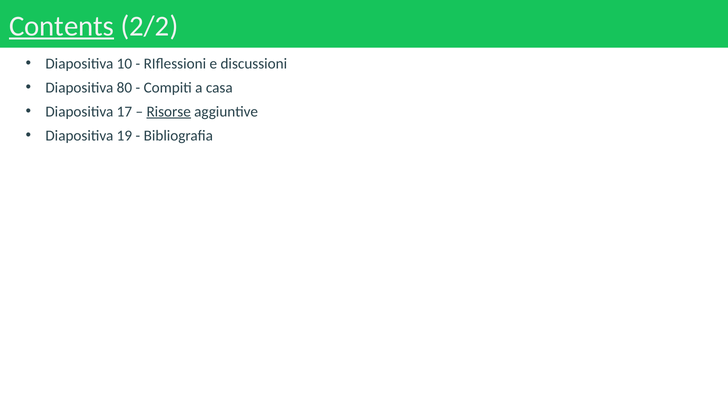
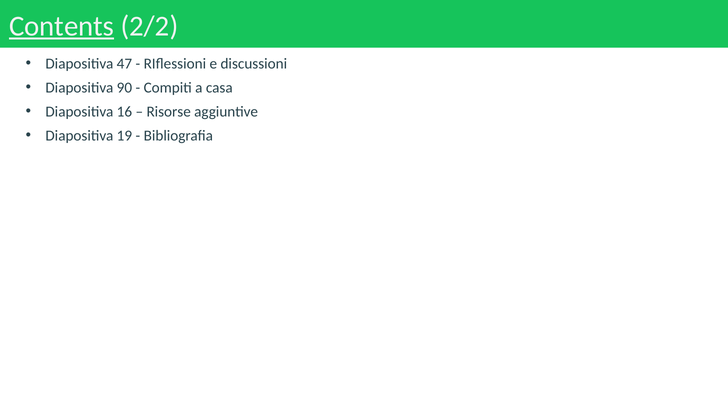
10: 10 -> 47 (124, 63)
80: 80 -> 90 (124, 87)
17: 17 -> 16 (124, 111)
Risorse underline: present -> none (169, 111)
